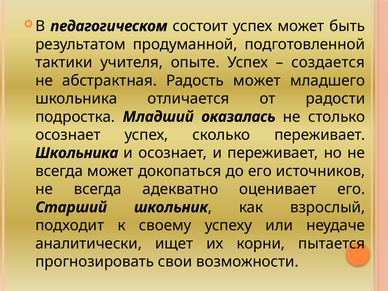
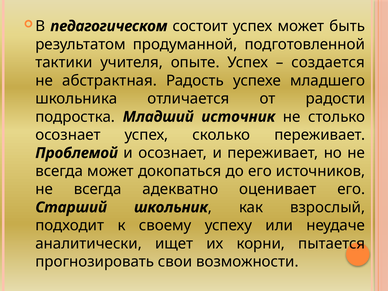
Радость может: может -> успехе (257, 81)
оказалась: оказалась -> источник (238, 117)
Школьника: Школьника -> Проблемой (77, 153)
